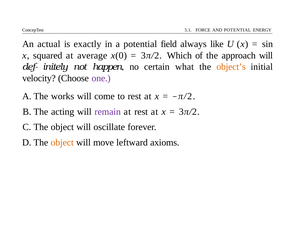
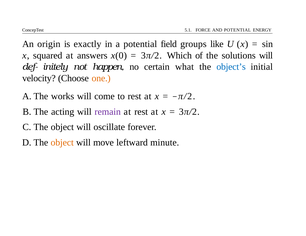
actual: actual -> origin (49, 44)
always: always -> groups (193, 44)
average: average -> answers (92, 56)
approach: approach -> solutions (239, 56)
object’s colour: orange -> blue (231, 67)
one colour: purple -> orange (101, 78)
axioms: axioms -> minute (165, 143)
